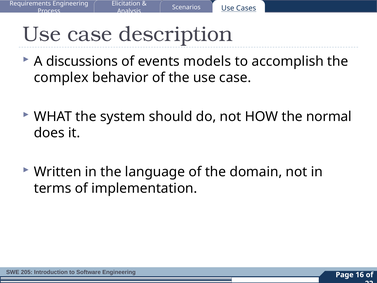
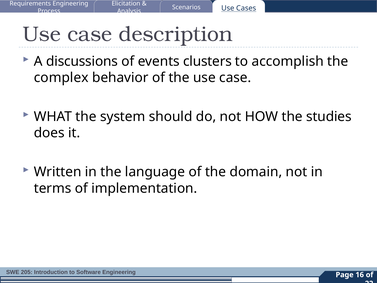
models: models -> clusters (207, 61)
normal: normal -> studies (329, 117)
